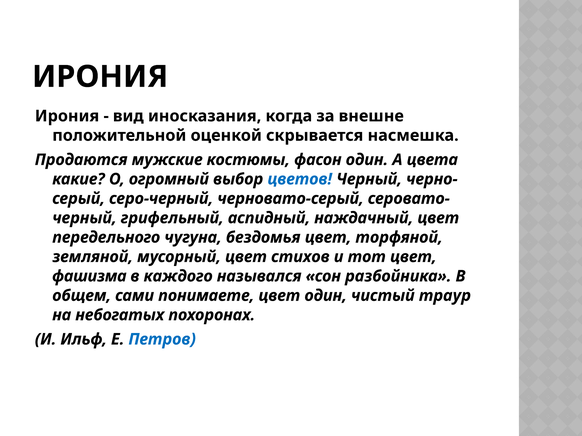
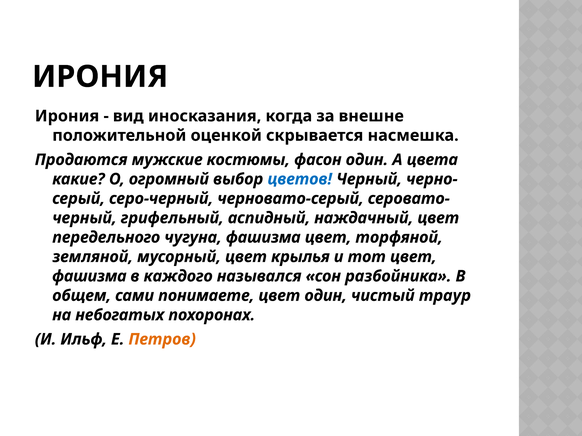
чугуна бездомья: бездомья -> фашизма (263, 238)
стихов: стихов -> крылья (300, 257)
Петров colour: blue -> orange (162, 340)
